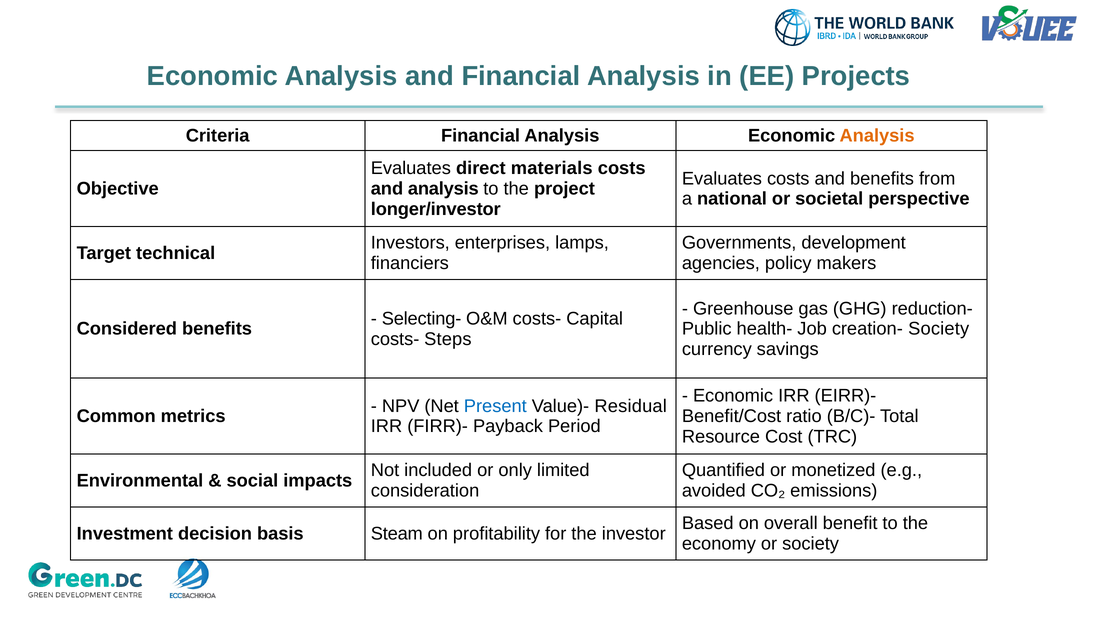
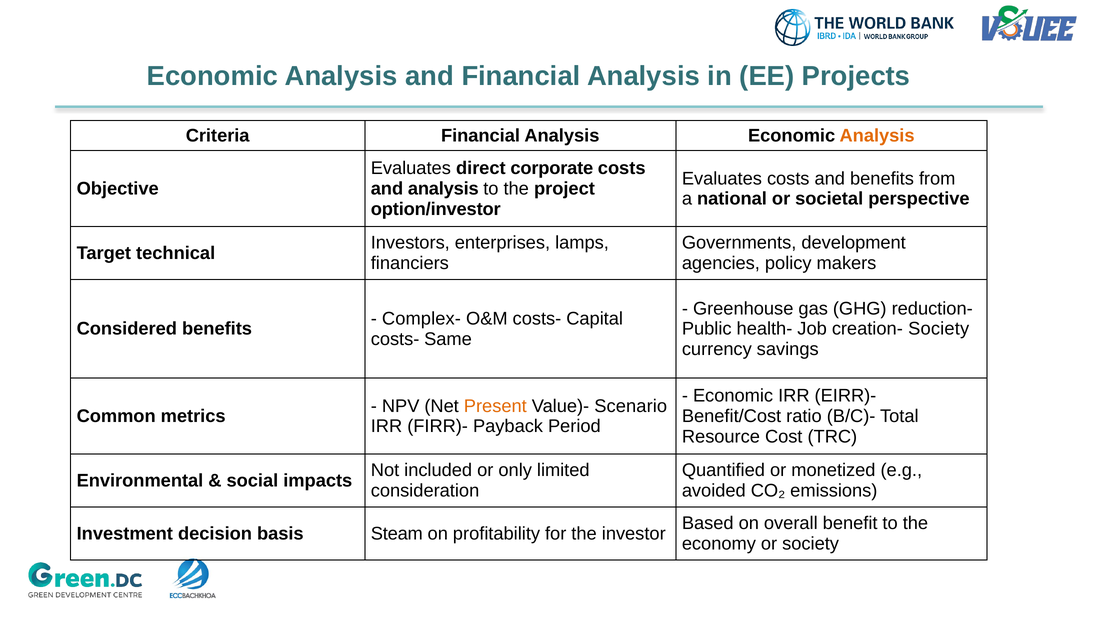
materials: materials -> corporate (552, 168)
longer/investor: longer/investor -> option/investor (436, 209)
Selecting-: Selecting- -> Complex- (421, 319)
Steps: Steps -> Same (448, 339)
Present colour: blue -> orange (495, 406)
Residual: Residual -> Scenario (631, 406)
